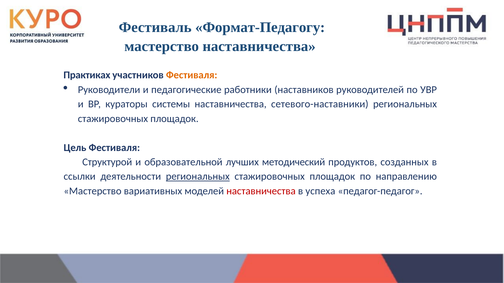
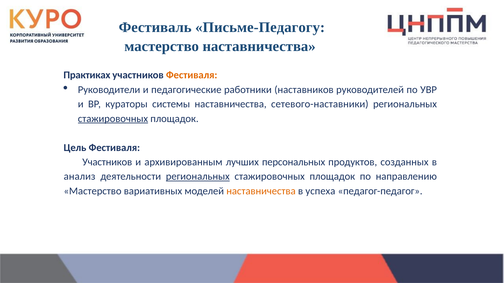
Формат-Педагогу: Формат-Педагогу -> Письме-Педагогу (260, 27)
стажировочных underline: none -> present (113, 119)
Структурой: Структурой -> Участников (107, 162)
образовательной: образовательной -> архивированным (183, 162)
методический: методический -> персональных (294, 162)
ссылки: ссылки -> анализ (80, 177)
наставничества colour: red -> orange (261, 191)
